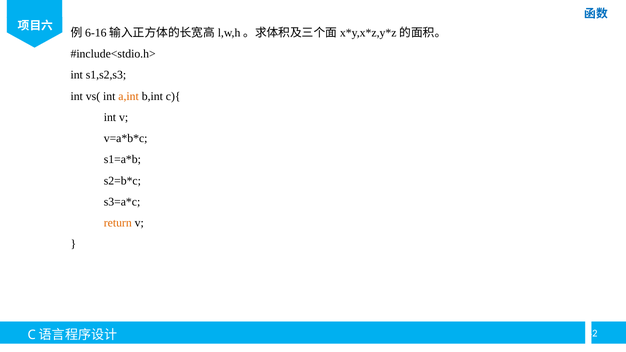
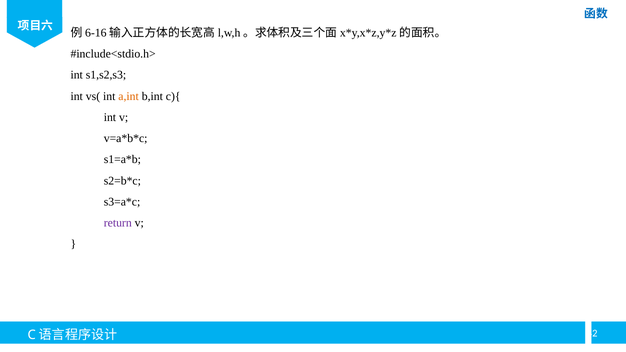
return colour: orange -> purple (118, 223)
